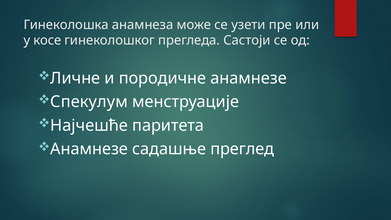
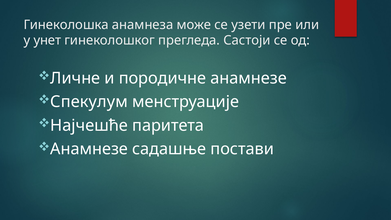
косе: косе -> унет (47, 40)
преглед: преглед -> постави (242, 149)
